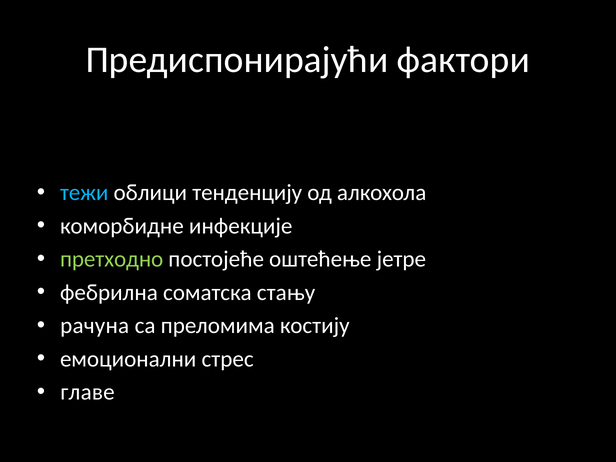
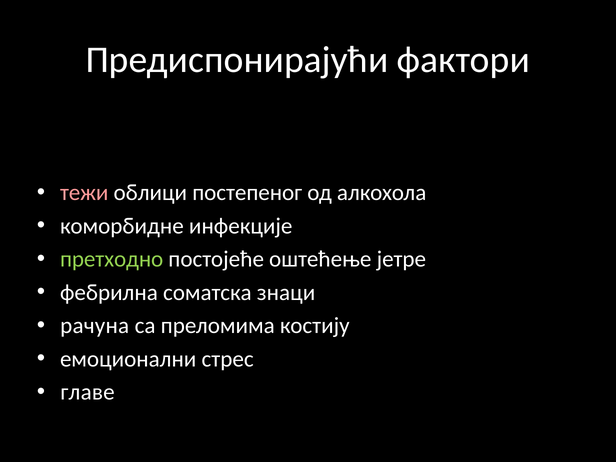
тежи colour: light blue -> pink (84, 193)
тенденцију: тенденцију -> постепеног (247, 193)
стању: стању -> знаци (286, 292)
